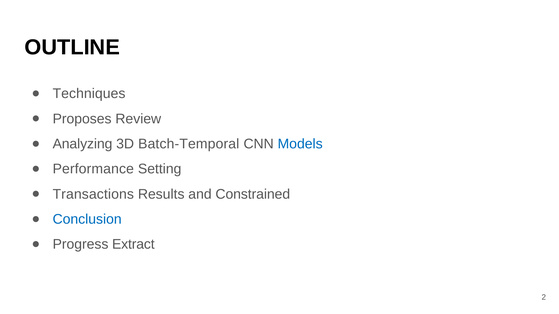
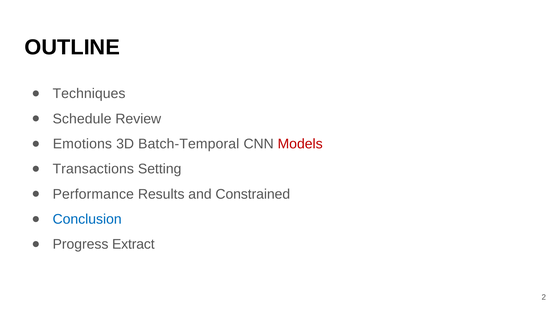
Proposes: Proposes -> Schedule (82, 119)
Analyzing: Analyzing -> Emotions (82, 144)
Models colour: blue -> red (300, 144)
Performance: Performance -> Transactions (93, 169)
Transactions: Transactions -> Performance (93, 194)
